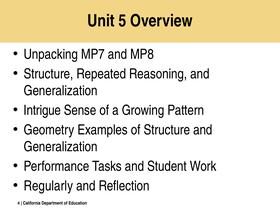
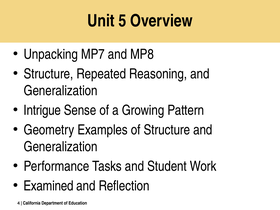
Regularly: Regularly -> Examined (48, 186)
